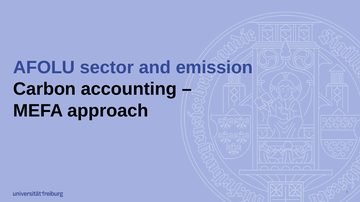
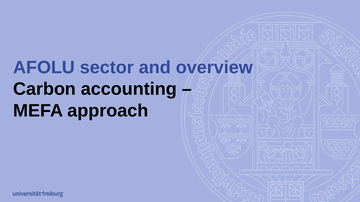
emission: emission -> overview (214, 68)
